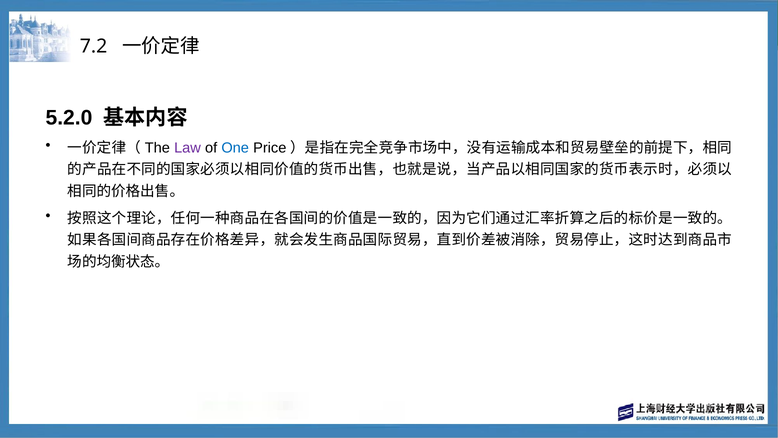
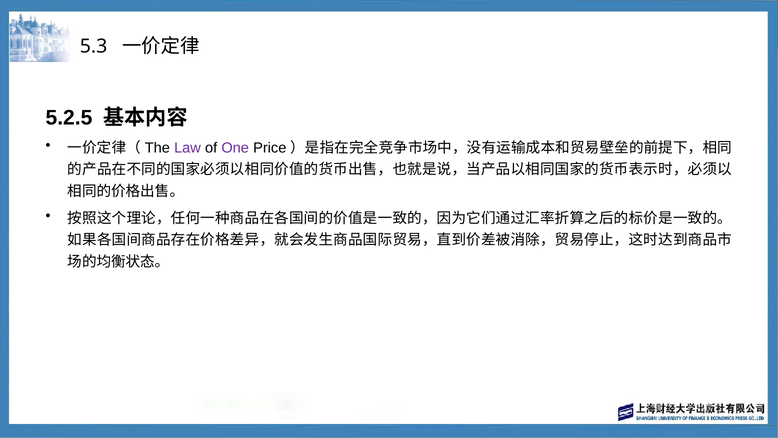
7.2: 7.2 -> 5.3 (94, 46)
5.2.0: 5.2.0 -> 5.2.5 (69, 117)
One colour: blue -> purple (235, 148)
